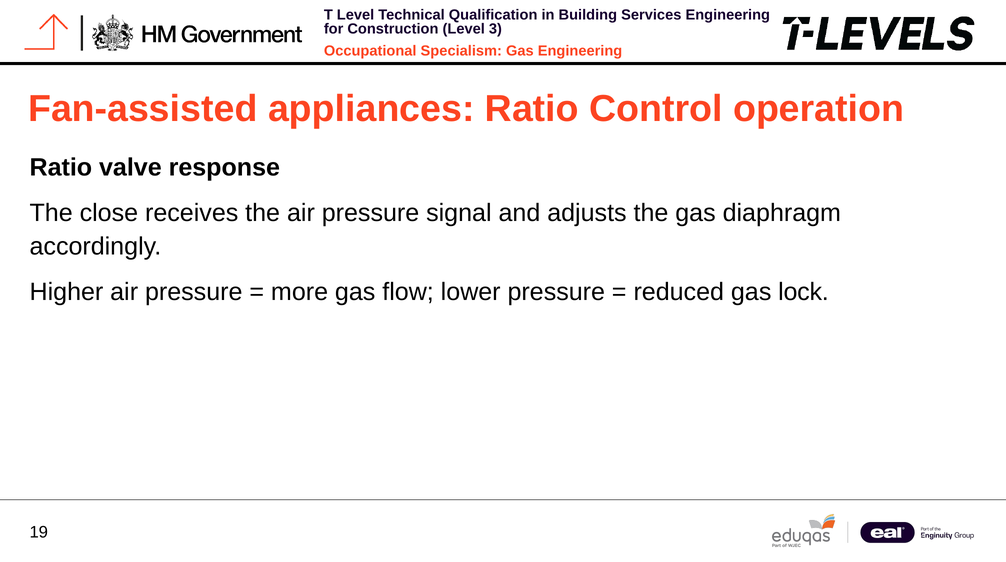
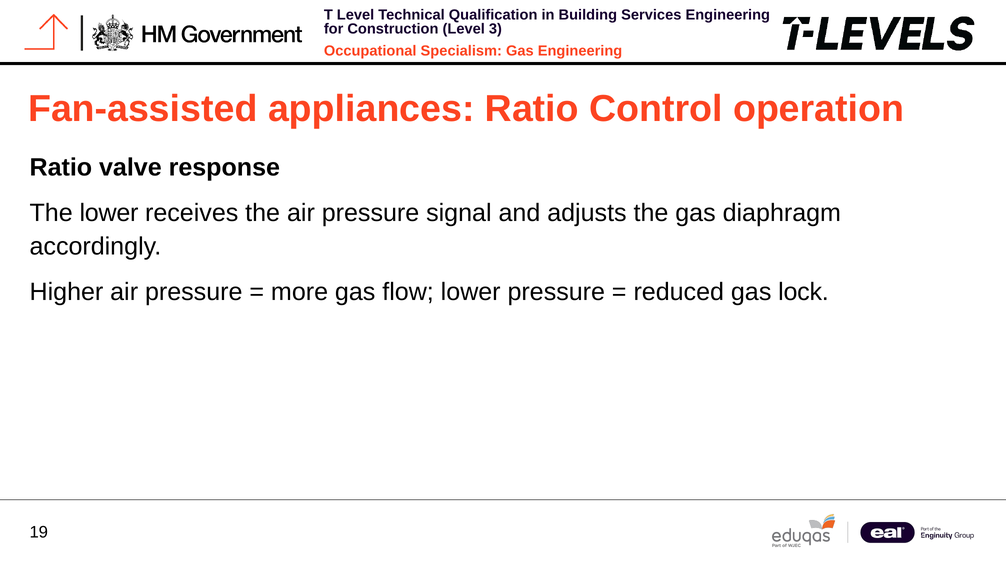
The close: close -> lower (109, 213)
